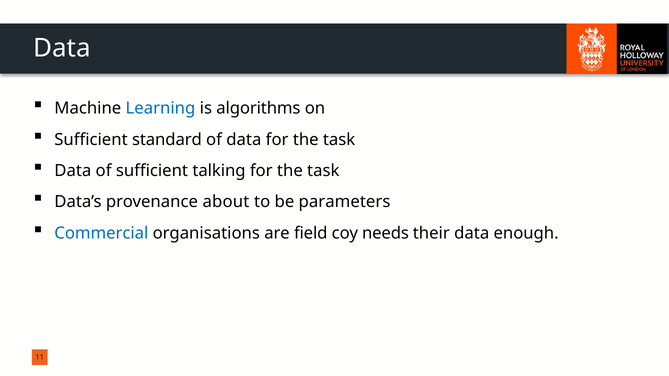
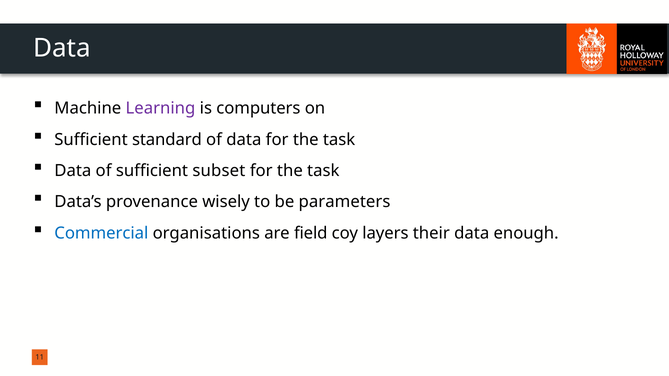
Learning colour: blue -> purple (160, 108)
algorithms: algorithms -> computers (258, 108)
talking: talking -> subset (219, 171)
about: about -> wisely (226, 202)
needs: needs -> layers (385, 233)
